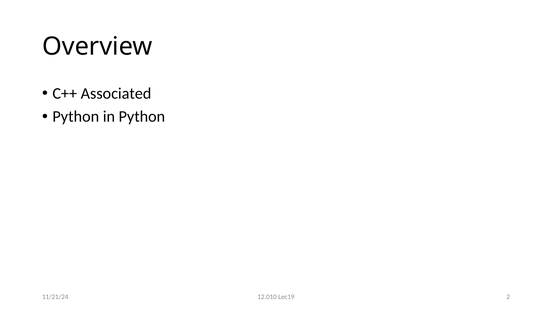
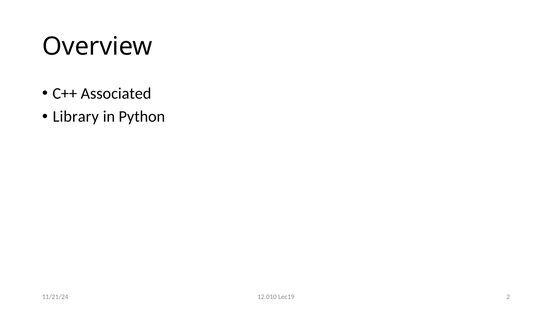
Python: Python -> Library (76, 116)
